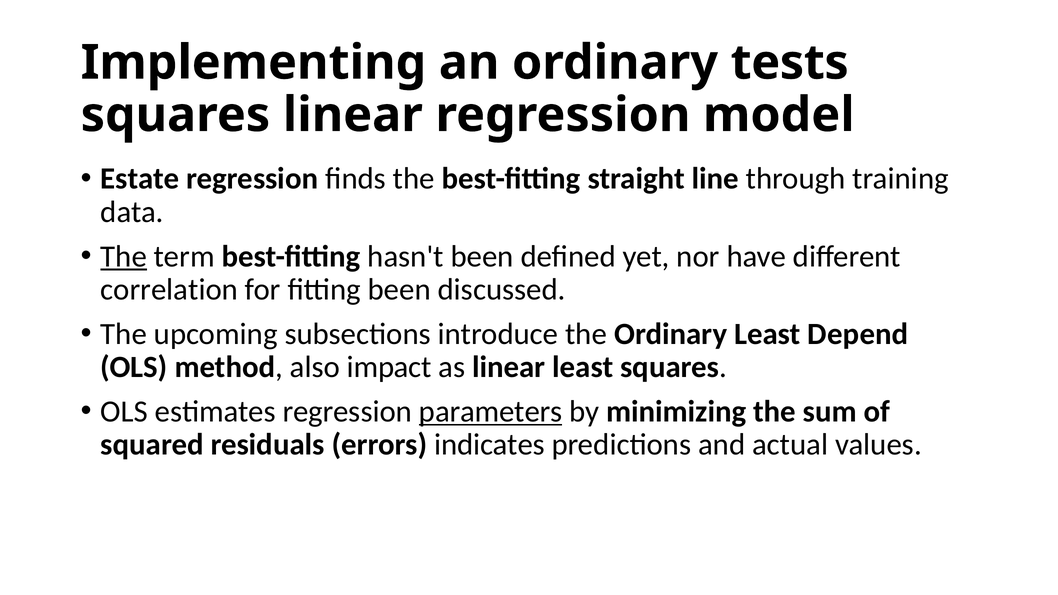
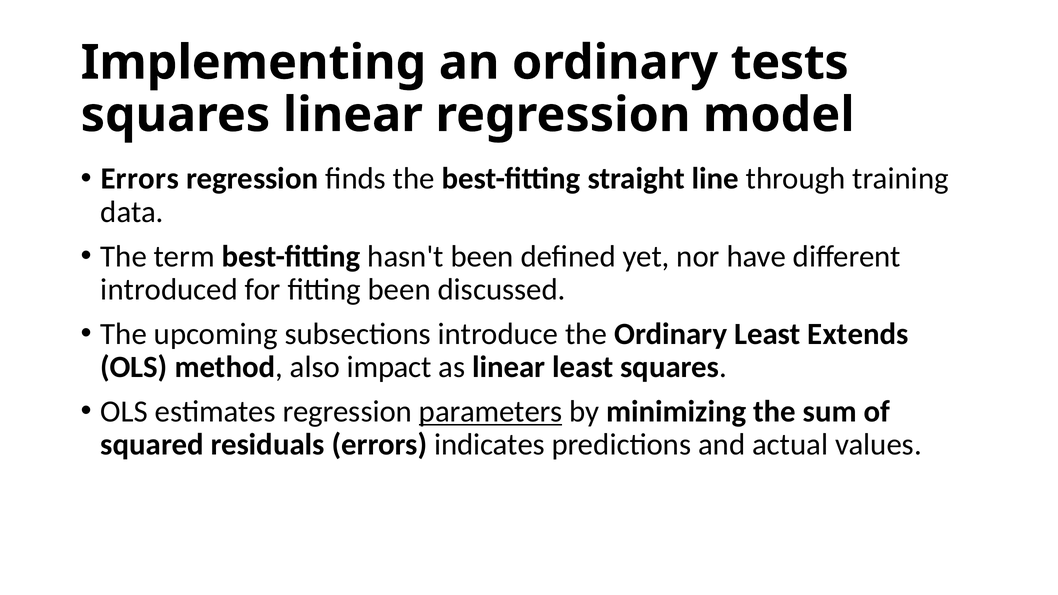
Estate: Estate -> Errors (140, 179)
The underline: present -> none (124, 256)
correlation: correlation -> introduced (169, 290)
Depend: Depend -> Extends (858, 334)
